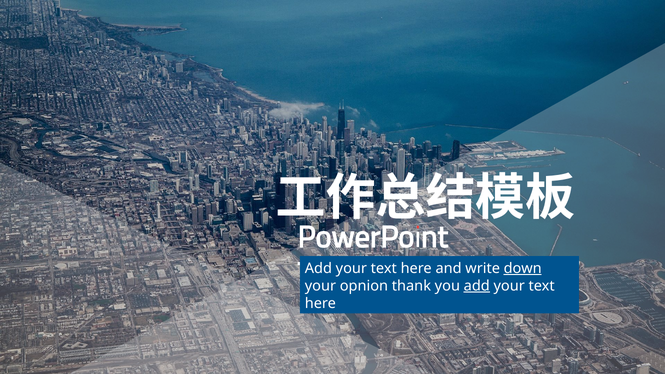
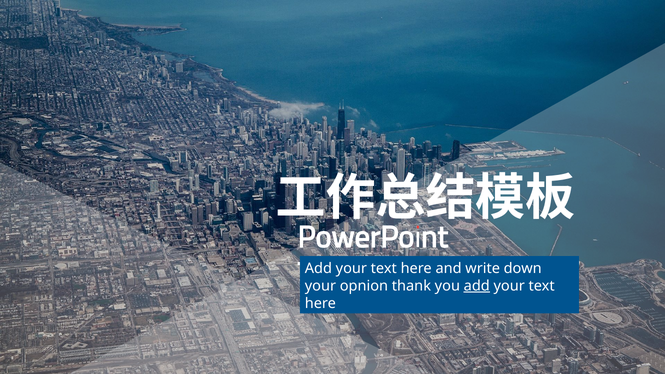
down underline: present -> none (523, 268)
